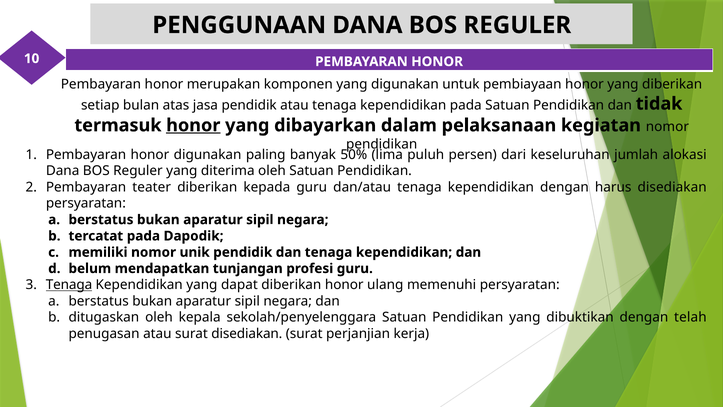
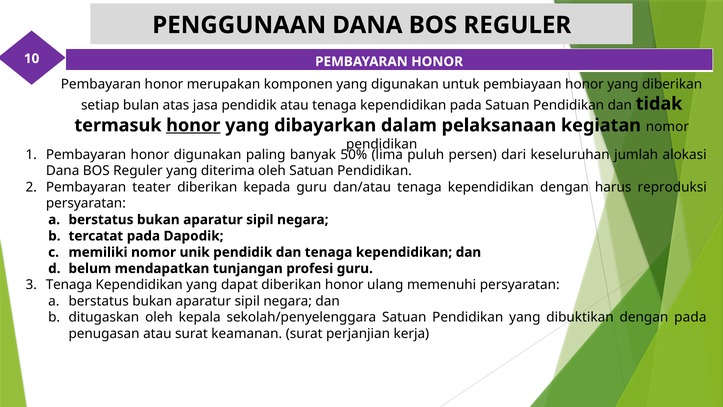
harus disediakan: disediakan -> reproduksi (672, 187)
Tenaga underline: present -> none (69, 285)
dengan telah: telah -> pada (690, 317)
surat disediakan: disediakan -> keamanan (247, 333)
